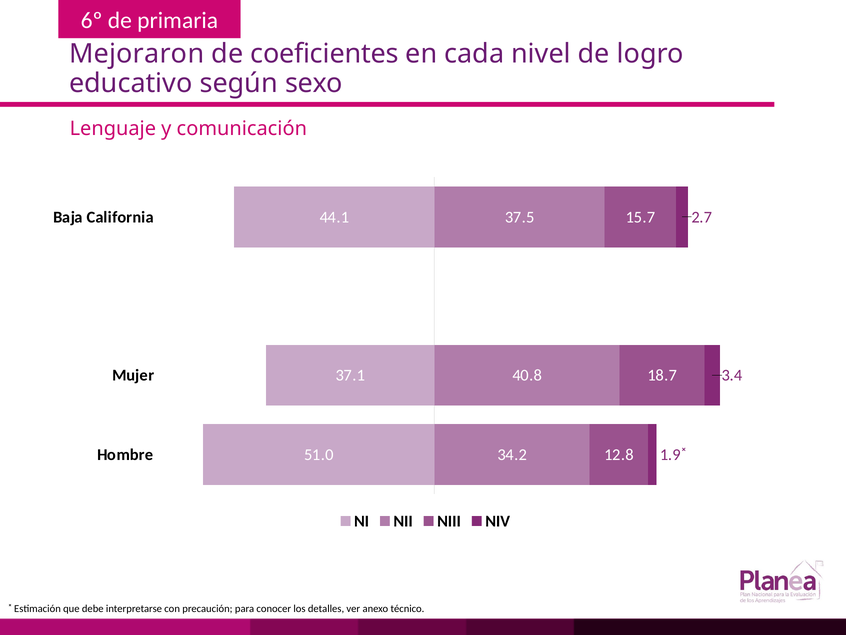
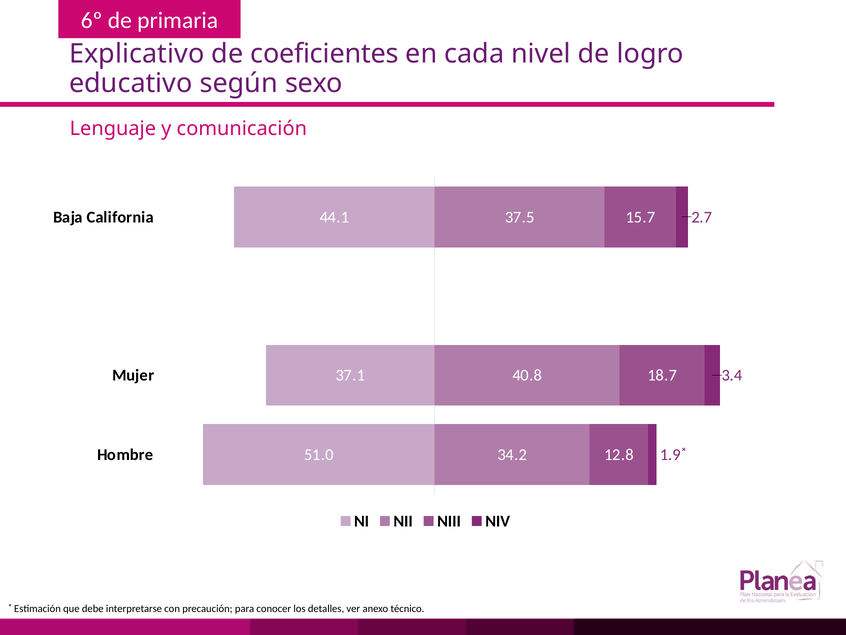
Mejoraron: Mejoraron -> Explicativo (137, 54)
